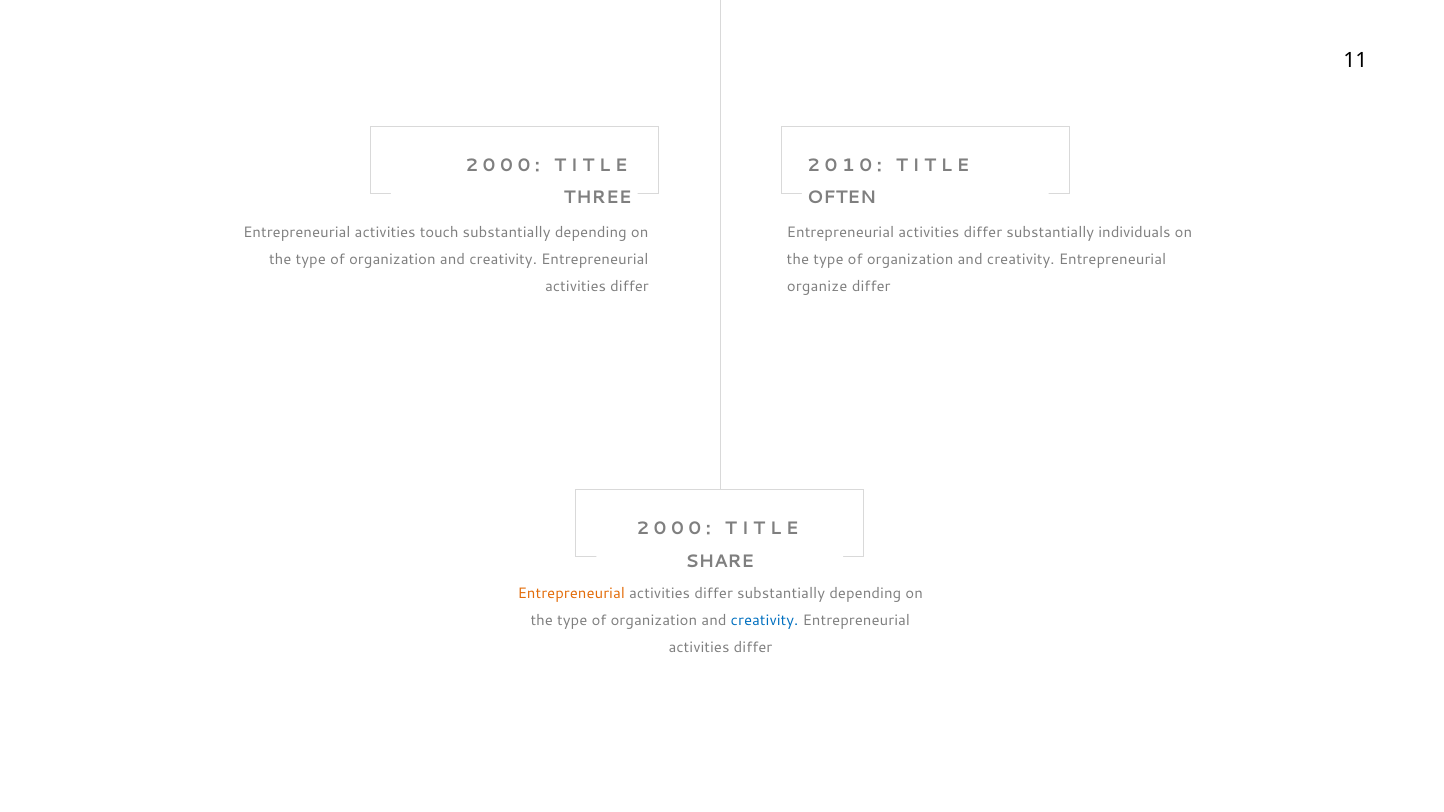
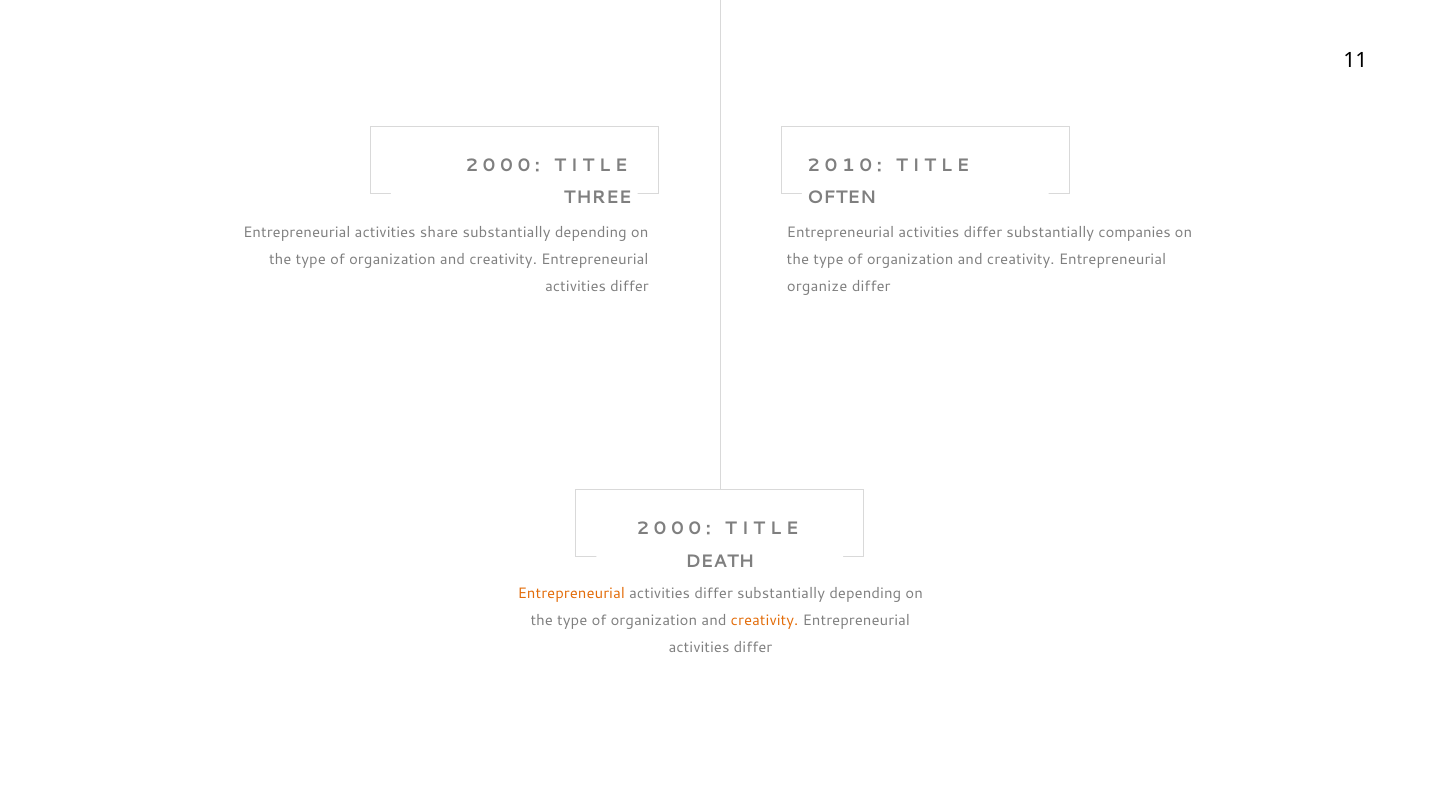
touch: touch -> share (439, 232)
individuals: individuals -> companies (1135, 232)
SHARE: SHARE -> DEATH (720, 562)
creativity colour: blue -> orange (765, 621)
